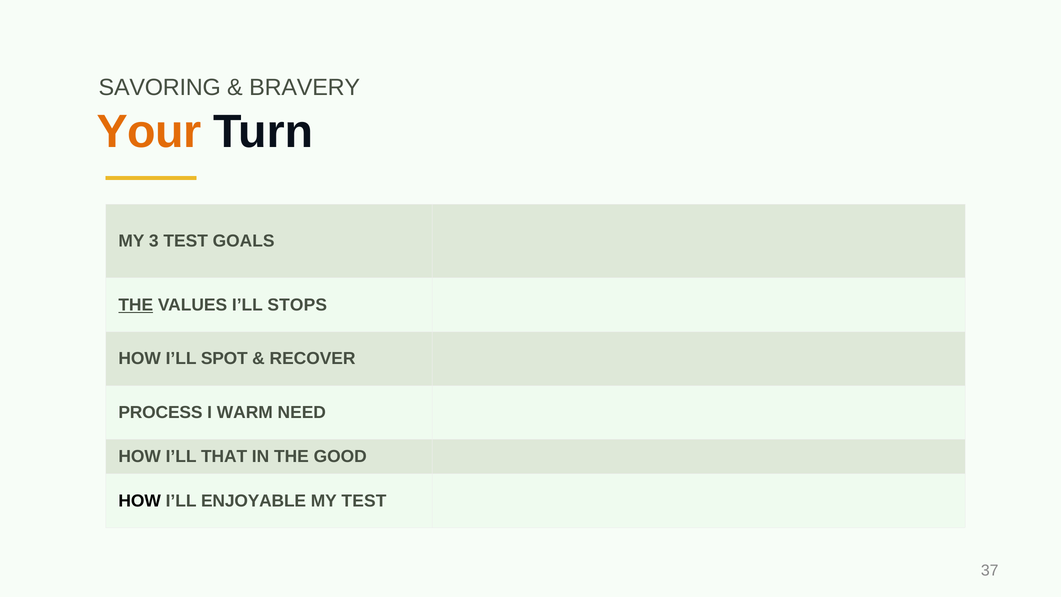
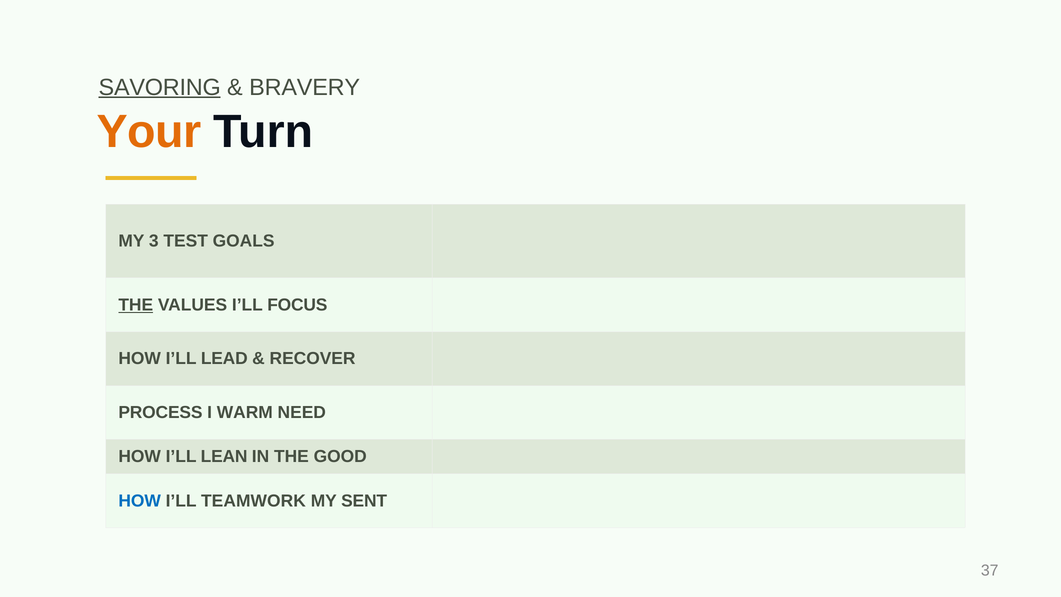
SAVORING underline: none -> present (160, 87)
STOPS: STOPS -> FOCUS (297, 305)
SPOT: SPOT -> LEAD (224, 359)
THAT: THAT -> LEAN (224, 457)
HOW colour: black -> blue (140, 501)
ENJOYABLE: ENJOYABLE -> TEAMWORK (253, 501)
MY TEST: TEST -> SENT (364, 501)
